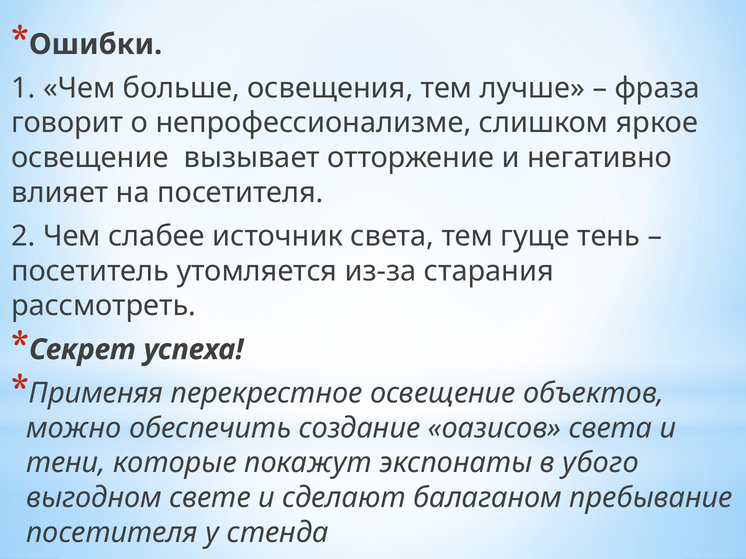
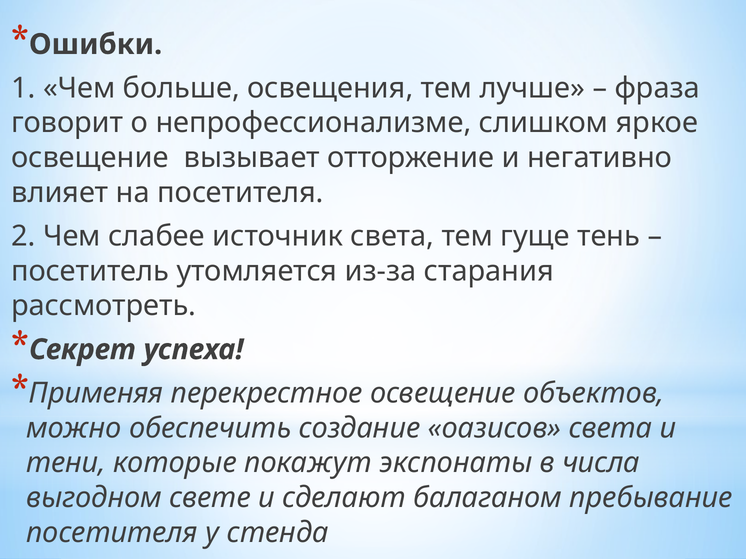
убого: убого -> числа (601, 463)
